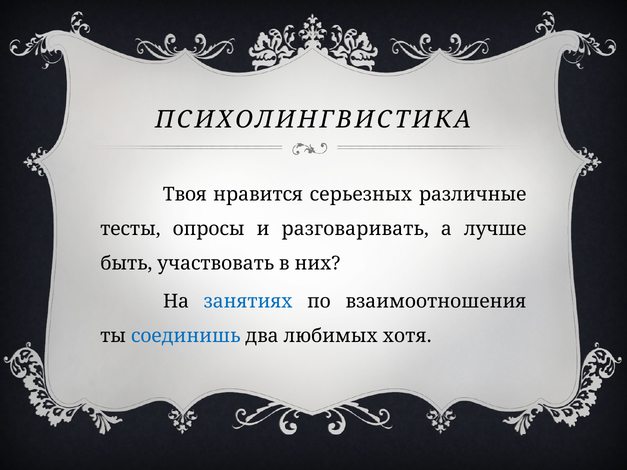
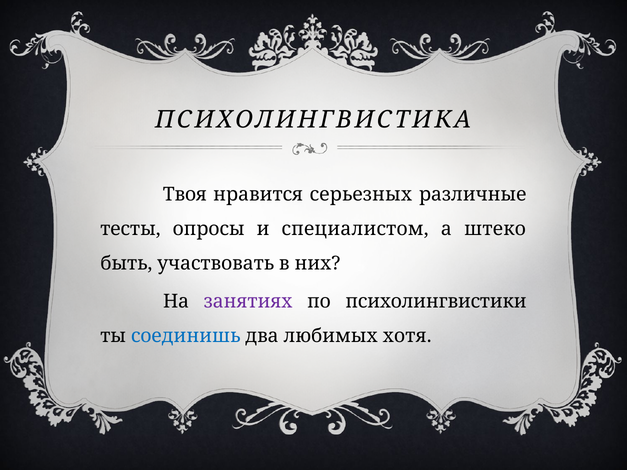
разговаривать: разговаривать -> специалистом (355, 229)
лучше: лучше -> штеко (495, 229)
занятиях colour: blue -> purple (248, 302)
взаимоотношения: взаимоотношения -> психолингвистики (436, 302)
